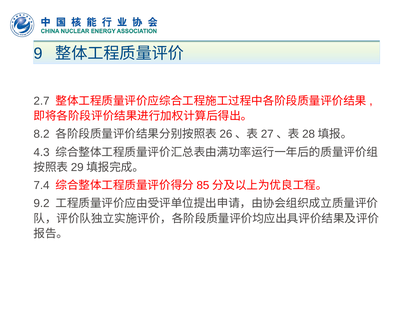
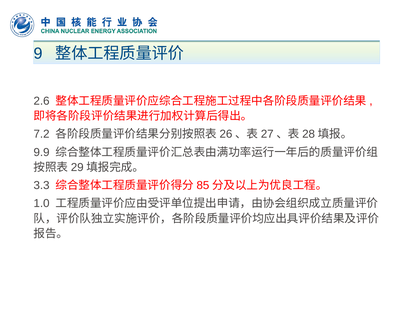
2.7: 2.7 -> 2.6 (42, 101)
8.2: 8.2 -> 7.2 (42, 134)
4.3: 4.3 -> 9.9 (42, 152)
7.4: 7.4 -> 3.3 (42, 186)
9.2: 9.2 -> 1.0 (42, 204)
